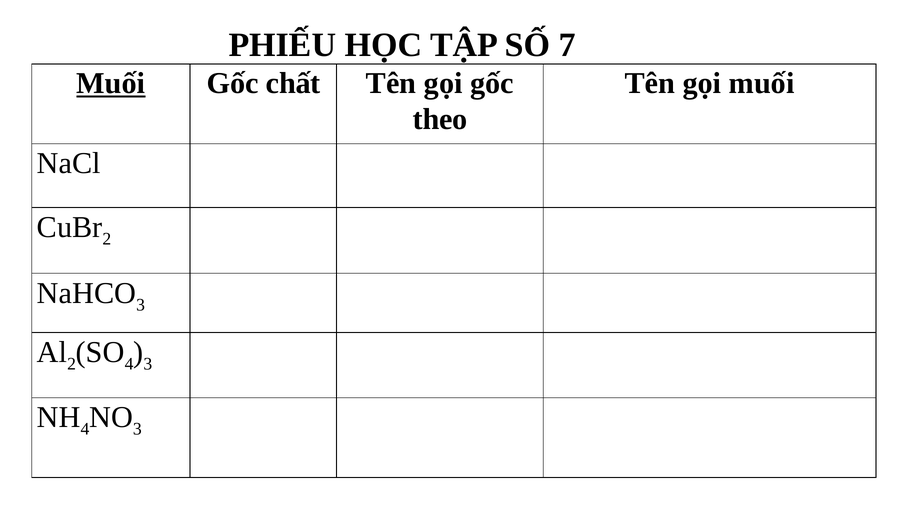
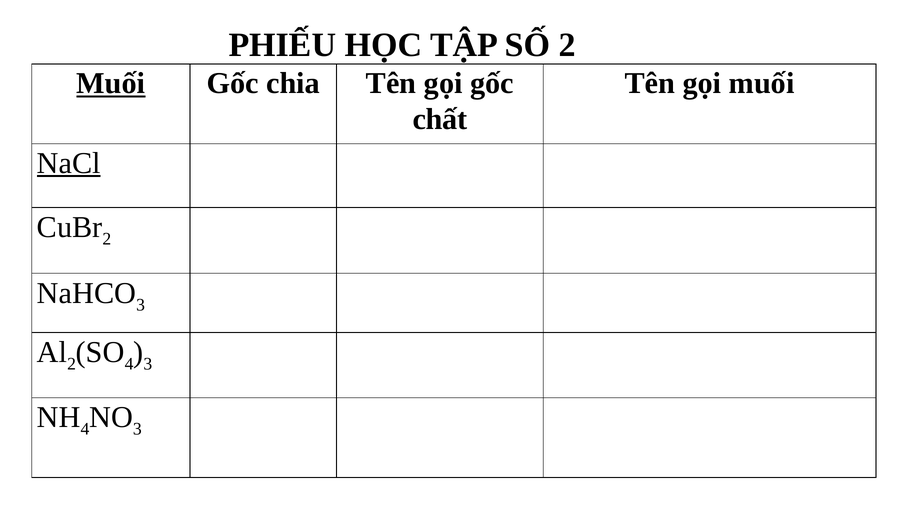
SỐ 7: 7 -> 2 (567, 45)
chất: chất -> chia (293, 83)
theo: theo -> chất (440, 119)
NaCl underline: none -> present (69, 163)
